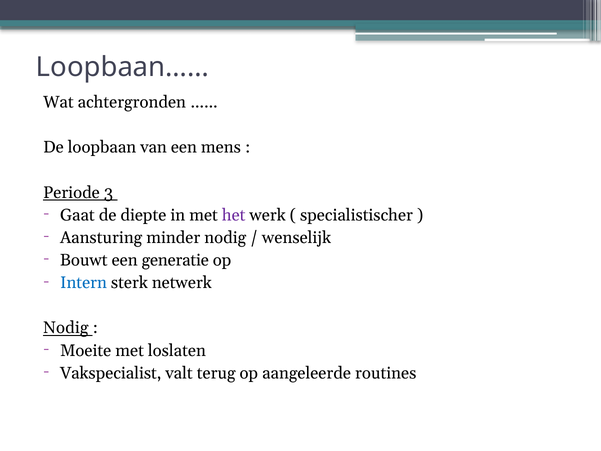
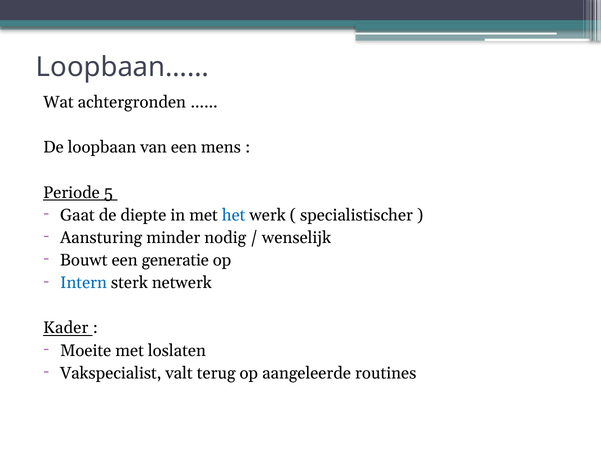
3: 3 -> 5 (108, 192)
het colour: purple -> blue (234, 215)
Nodig: Nodig -> Kader (66, 328)
